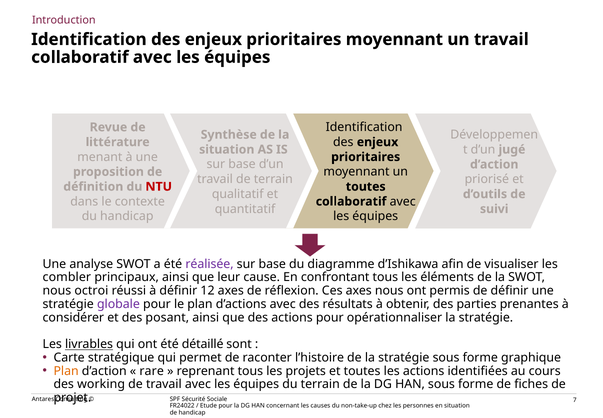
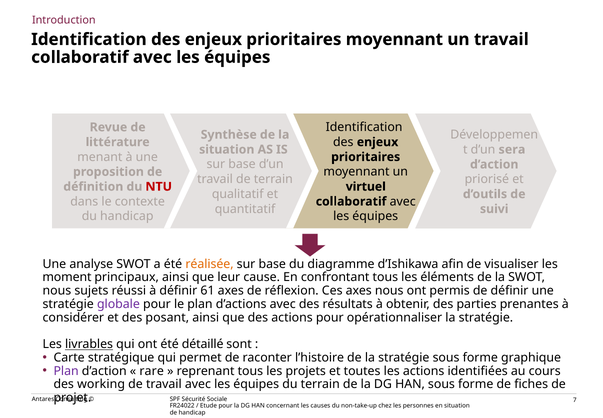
jugé: jugé -> sera (512, 149)
toutes: toutes -> virtuel (366, 186)
réalisée colour: purple -> orange (210, 264)
combler: combler -> moment (67, 277)
octroi: octroi -> sujets (91, 290)
12: 12 -> 61 (208, 290)
Plan colour: orange -> purple (66, 370)
